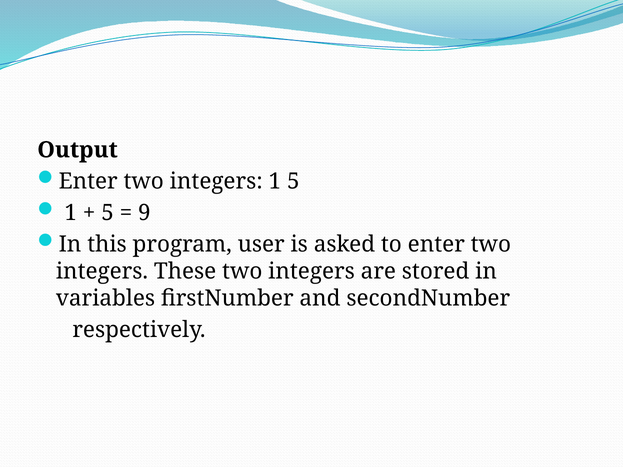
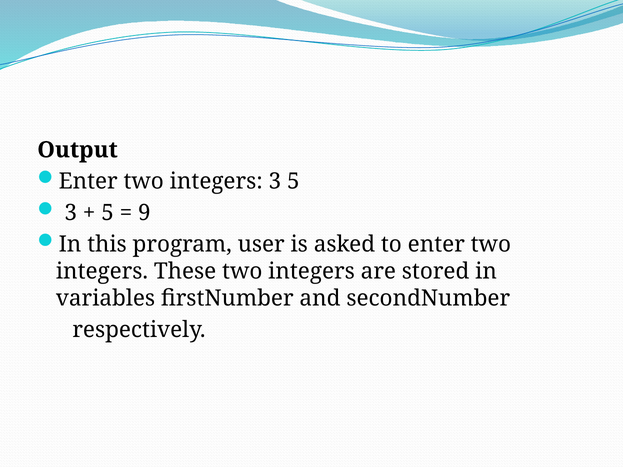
integers 1: 1 -> 3 (275, 181)
1: 1 -> 3 (71, 213)
